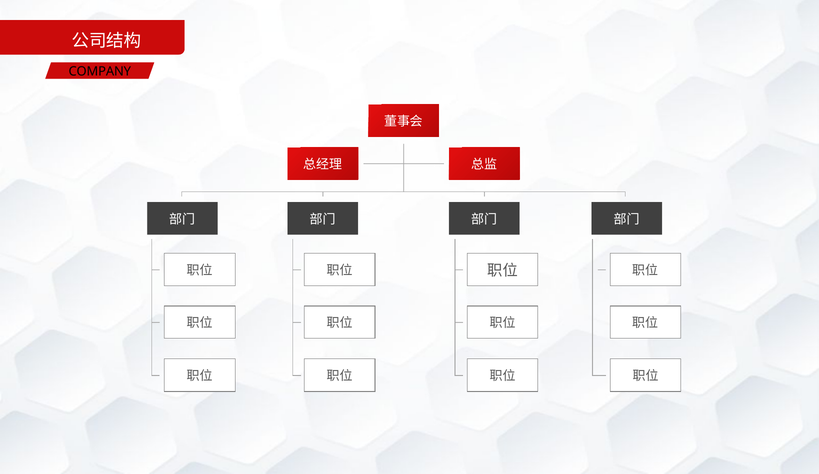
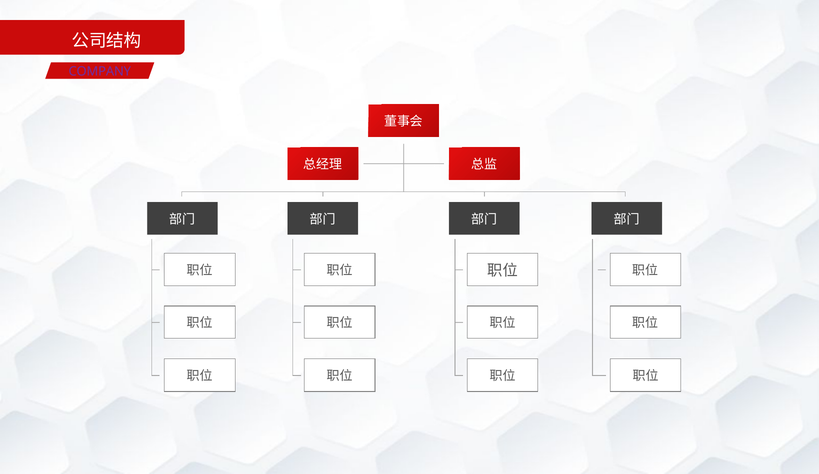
COMPANY colour: black -> purple (100, 71)
